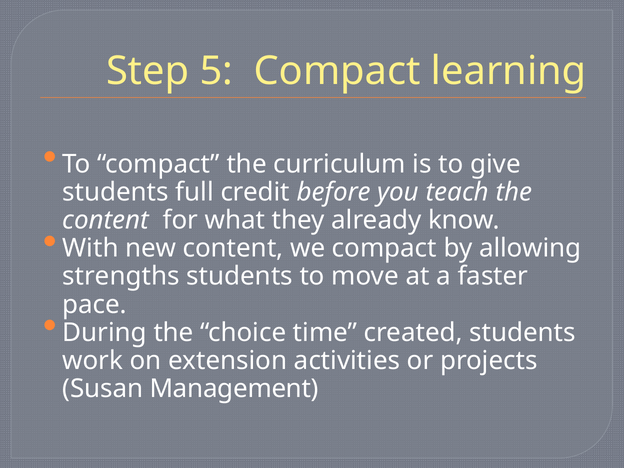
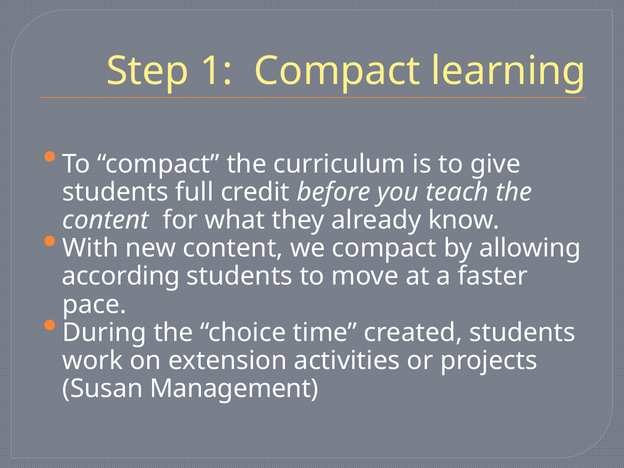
5: 5 -> 1 (216, 71)
strengths: strengths -> according (121, 276)
